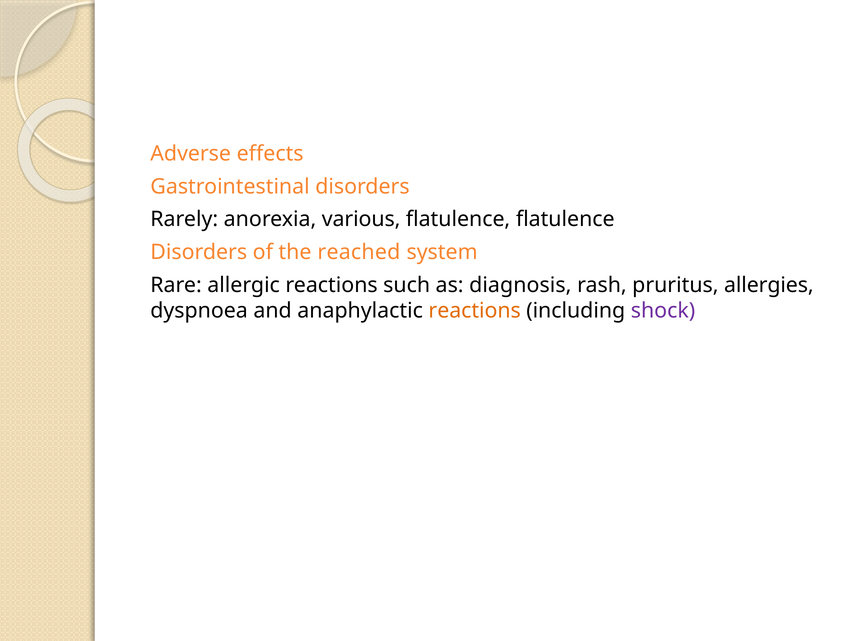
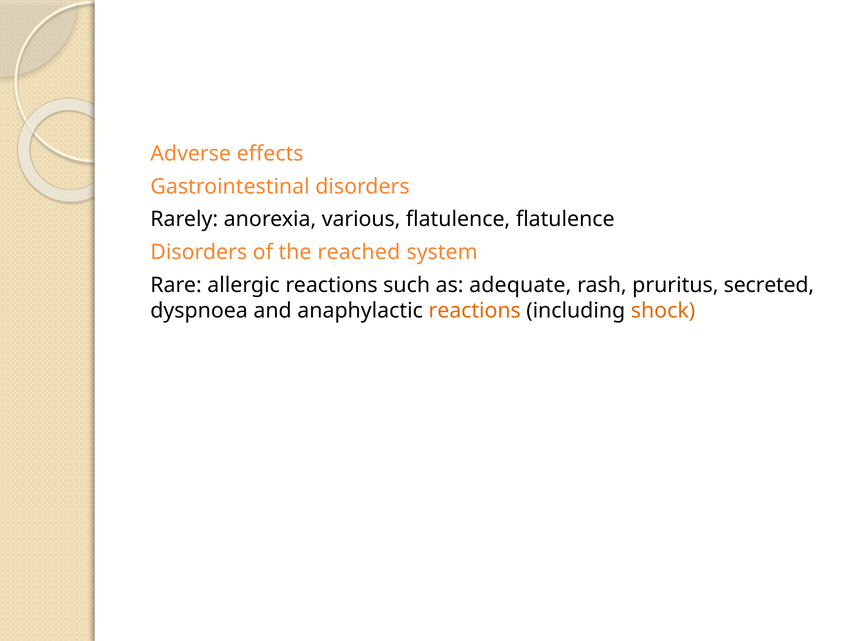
diagnosis: diagnosis -> adequate (520, 285)
allergies: allergies -> secreted (769, 285)
shock colour: purple -> orange (663, 311)
